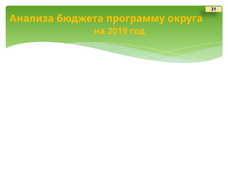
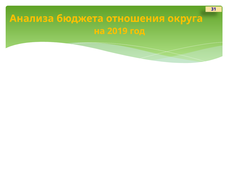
программу: программу -> отношения (136, 19)
